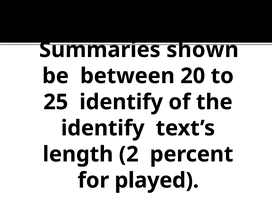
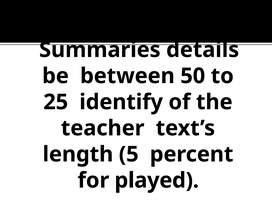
shown: shown -> details (203, 50)
20: 20 -> 50 (193, 76)
identify: identify -> teacher (103, 128)
2: 2 -> 5 (129, 154)
